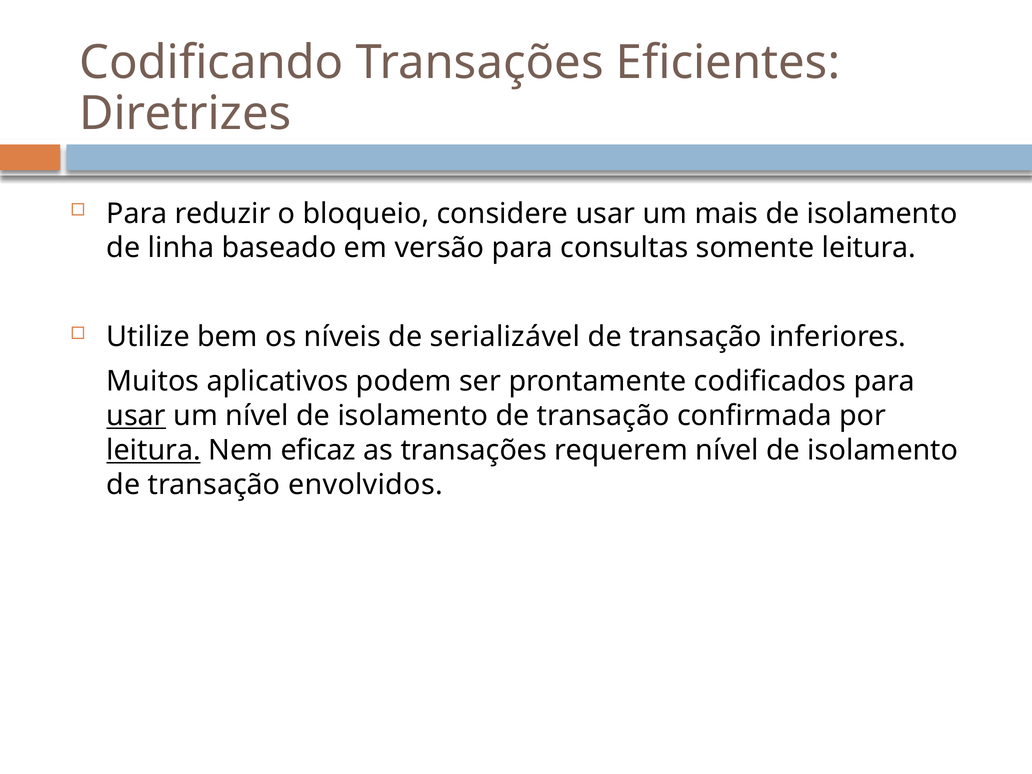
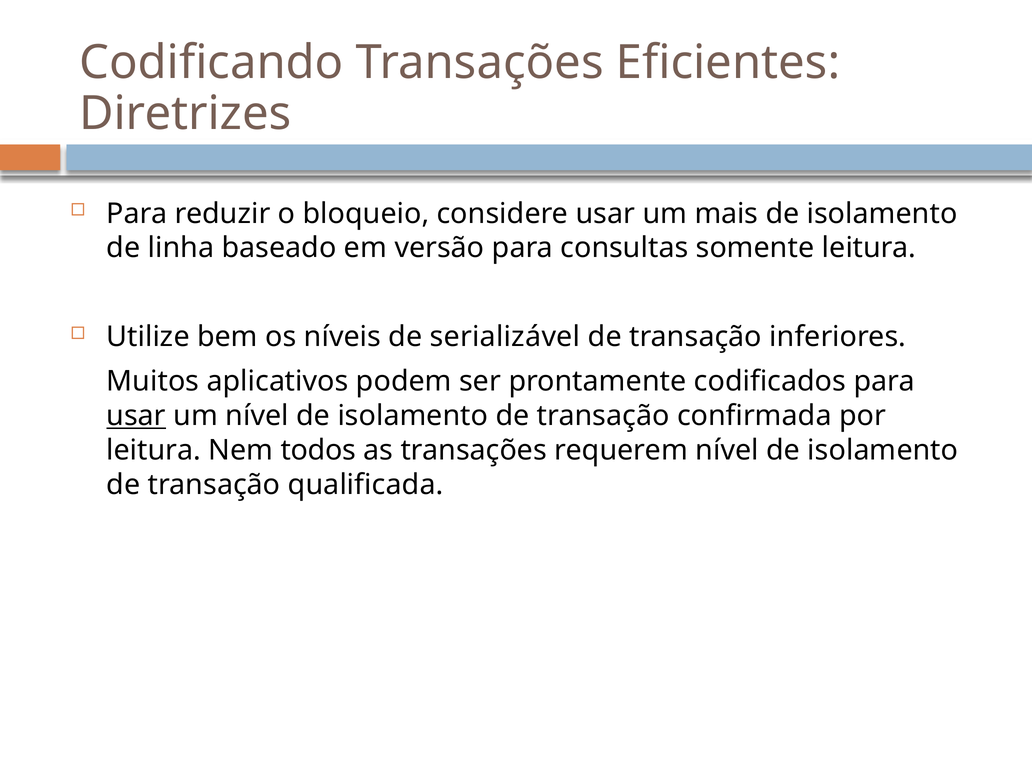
leitura underline: present -> none (154, 450)
eficaz: eficaz -> todos (318, 450)
envolvidos: envolvidos -> qualificada (366, 485)
